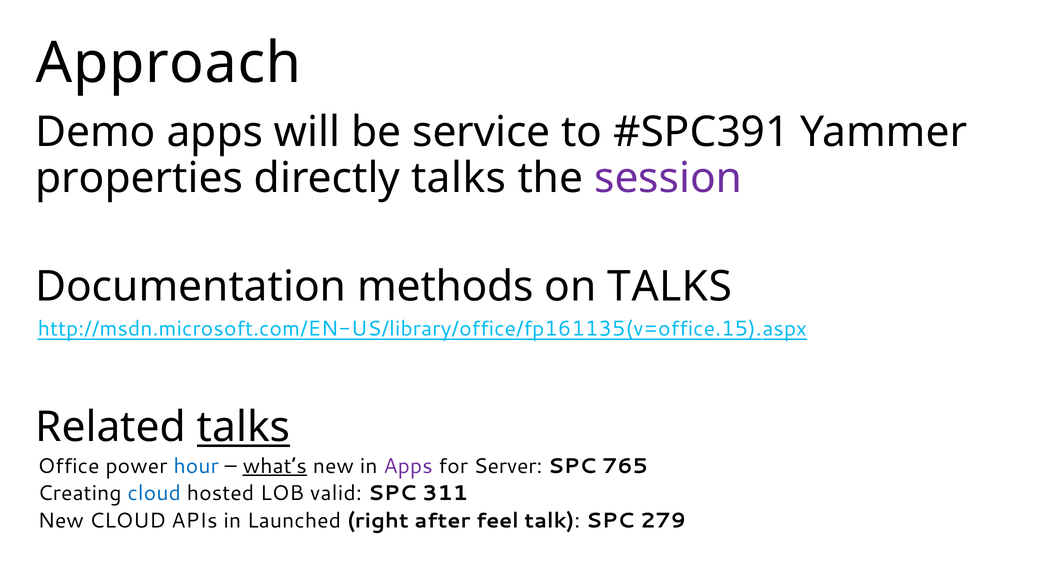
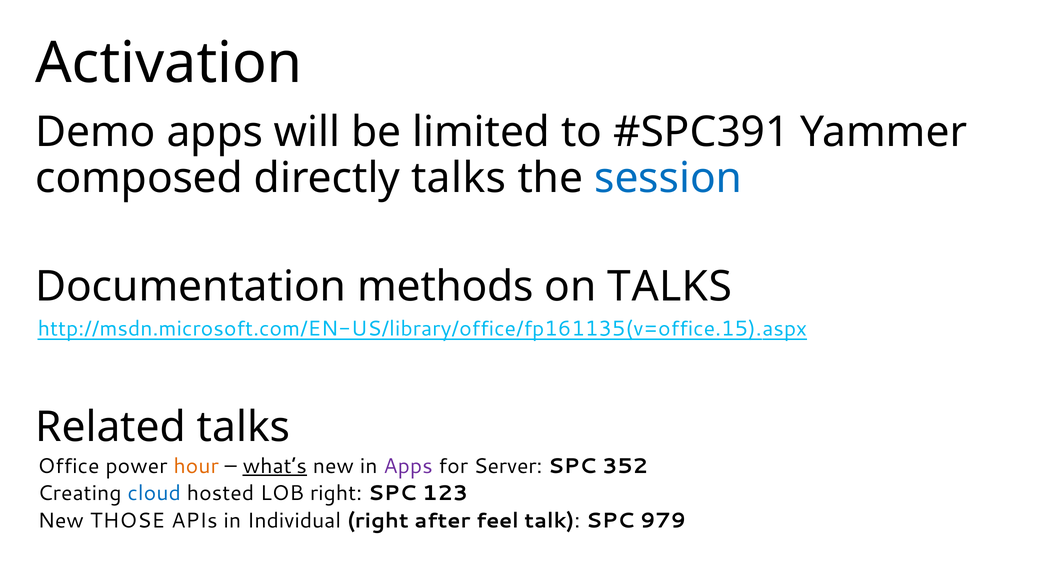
Approach: Approach -> Activation (169, 63)
service: service -> limited (481, 132)
properties: properties -> composed (139, 178)
session colour: purple -> blue (668, 178)
talks underline: present -> none (244, 427)
hour colour: blue -> orange (196, 466)
765: 765 -> 352 (625, 466)
LOB valid: valid -> right (336, 493)
311: 311 -> 123 (445, 493)
New CLOUD: CLOUD -> THOSE (127, 521)
Launched: Launched -> Individual (294, 521)
279: 279 -> 979 (663, 521)
